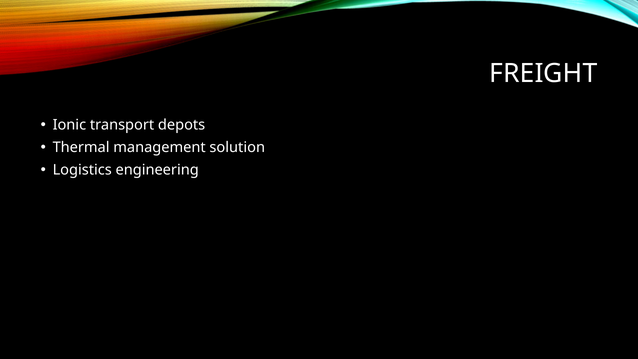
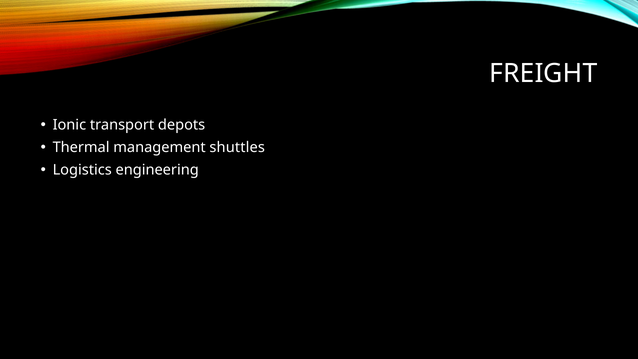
solution: solution -> shuttles (237, 147)
